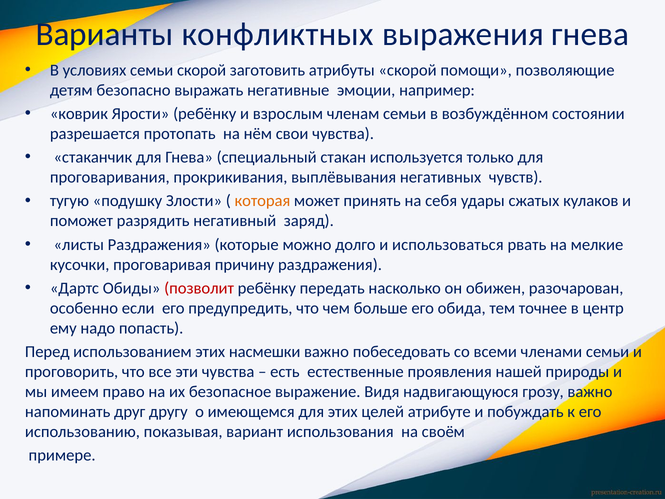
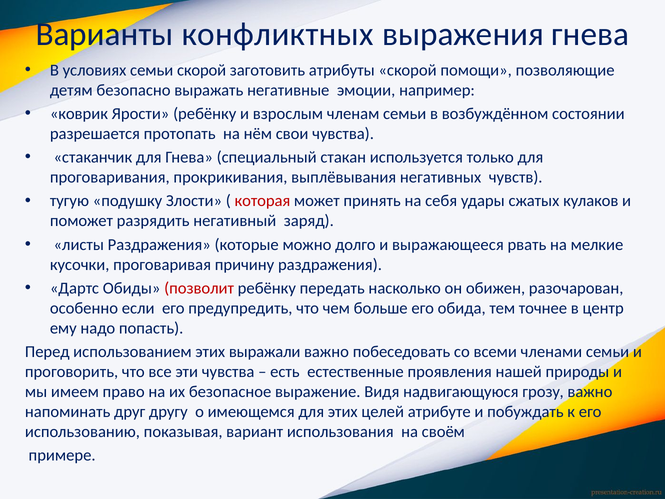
которая colour: orange -> red (262, 201)
использоваться: использоваться -> выражающееся (448, 244)
насмешки: насмешки -> выражали (265, 352)
